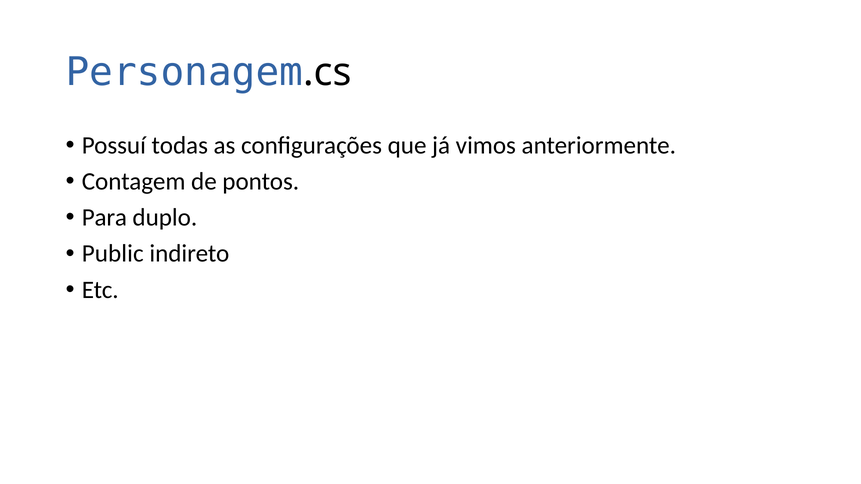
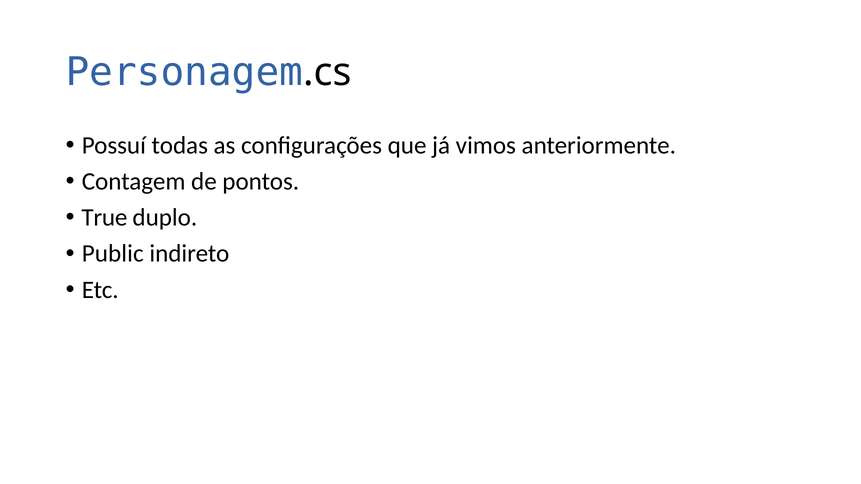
Para: Para -> True (104, 218)
